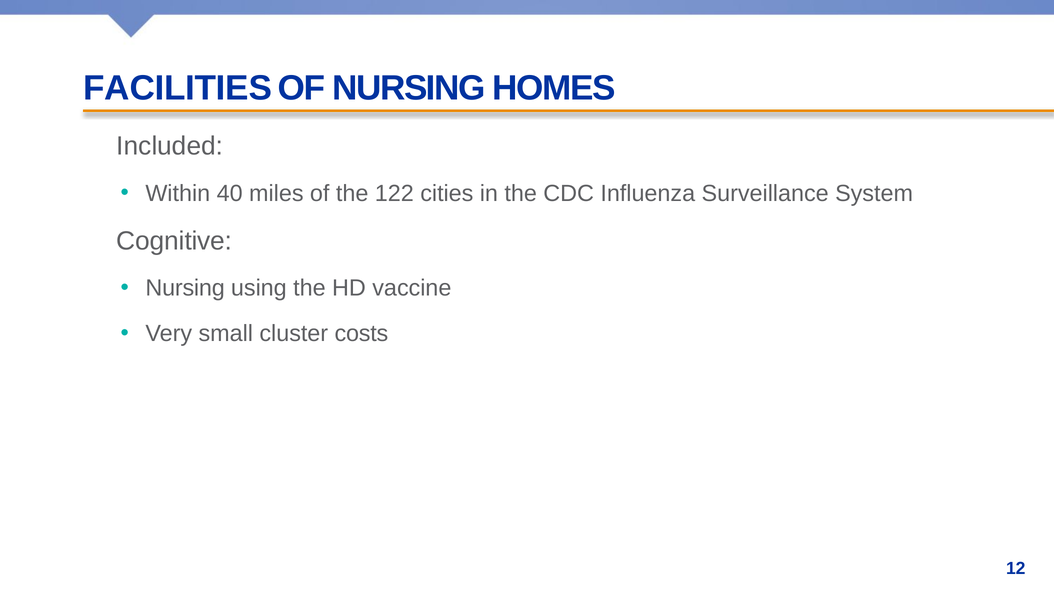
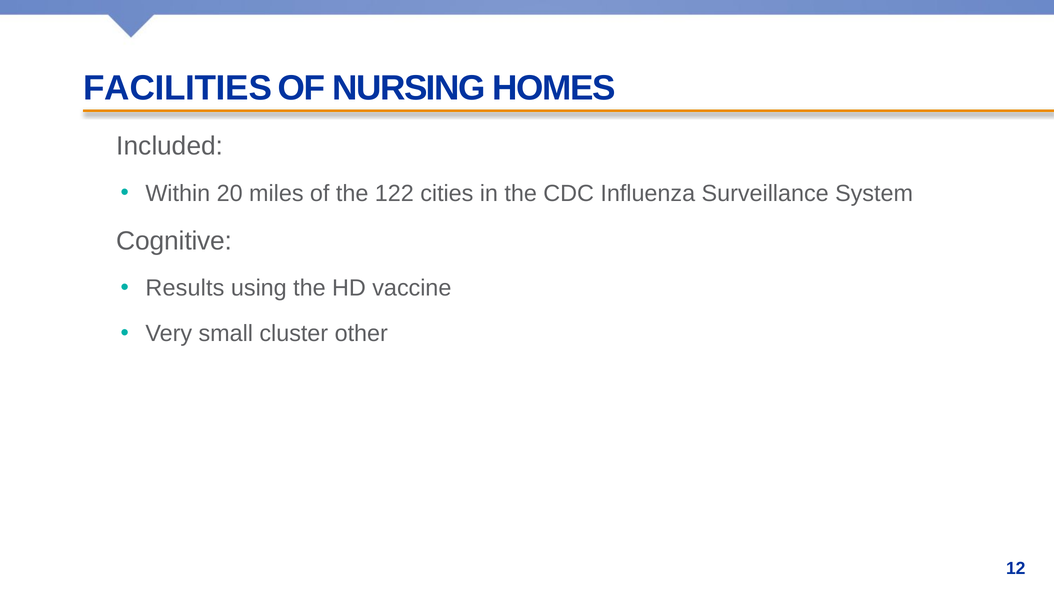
40: 40 -> 20 (230, 193)
Nursing: Nursing -> Results (185, 288)
costs: costs -> other (361, 334)
